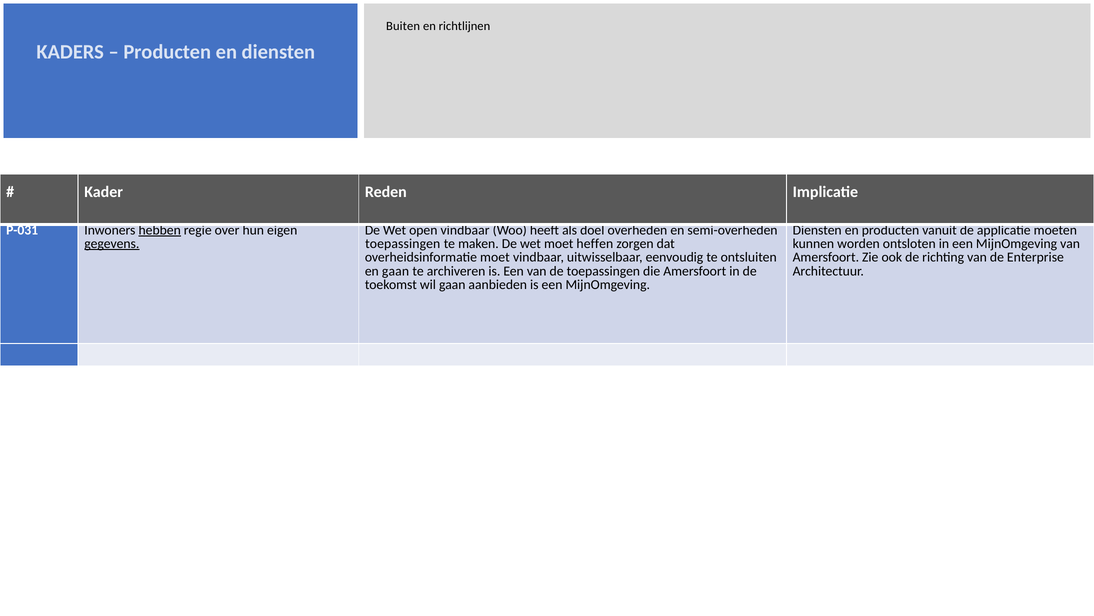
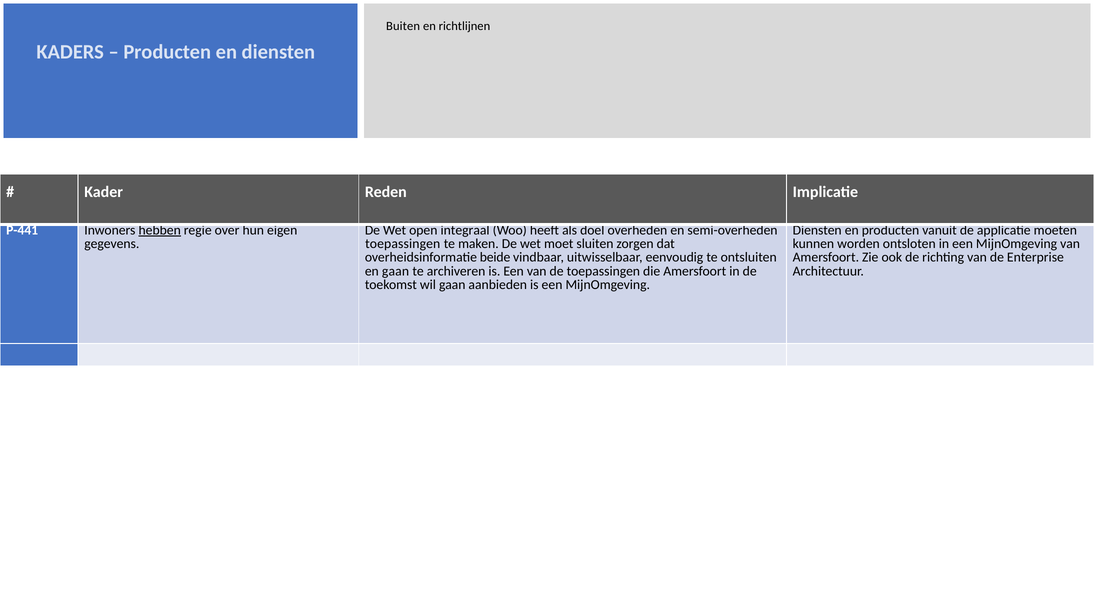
P-031: P-031 -> P-441 (22, 230)
open vindbaar: vindbaar -> integraal (465, 230)
gegevens underline: present -> none (112, 243)
heffen: heffen -> sluiten (595, 243)
overheidsinformatie moet: moet -> beide (495, 257)
